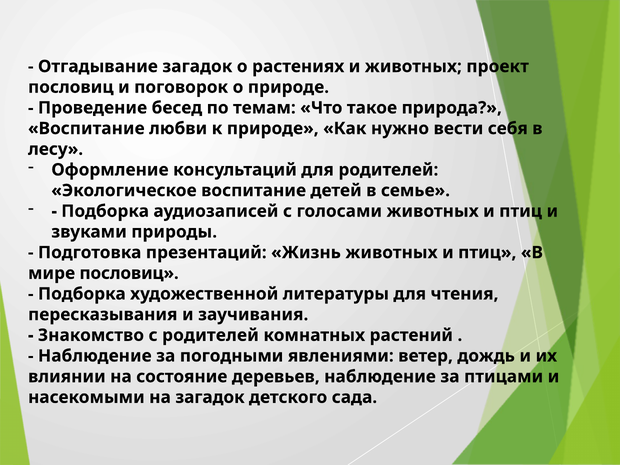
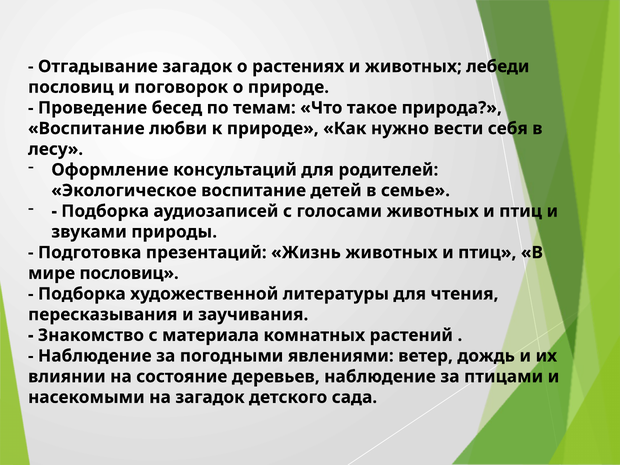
проект: проект -> лебеди (498, 66)
с родителей: родителей -> материала (211, 335)
